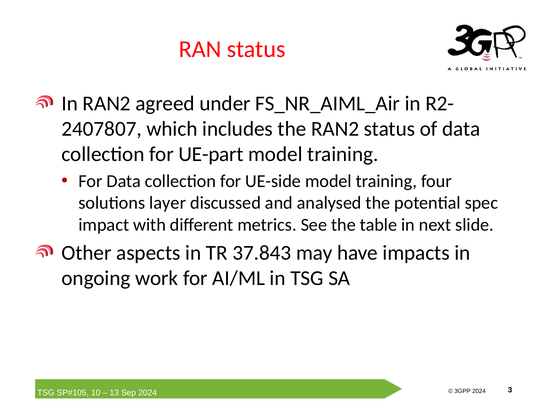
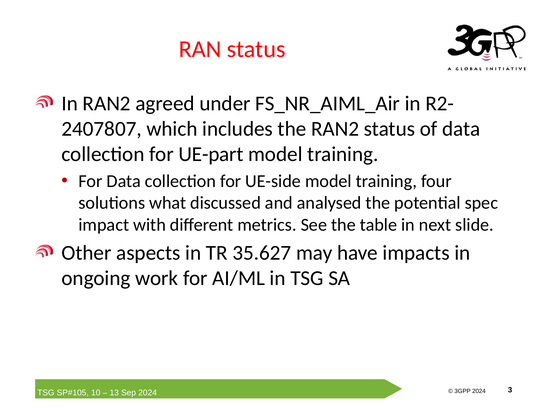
layer: layer -> what (168, 203)
37.843: 37.843 -> 35.627 (262, 253)
